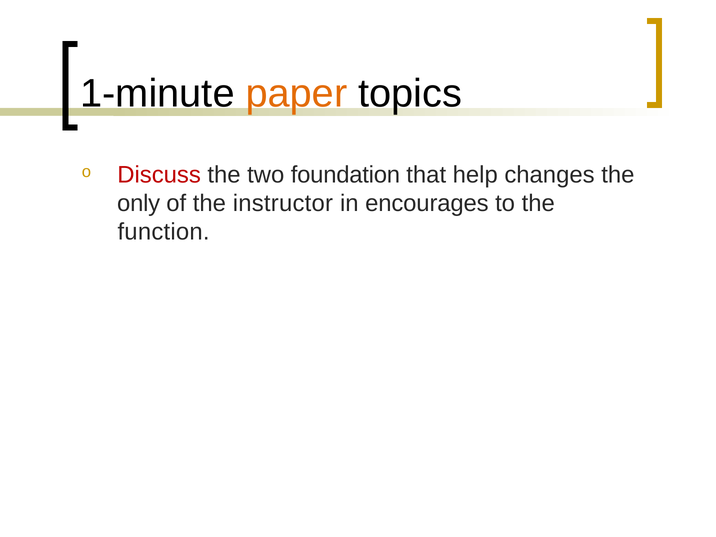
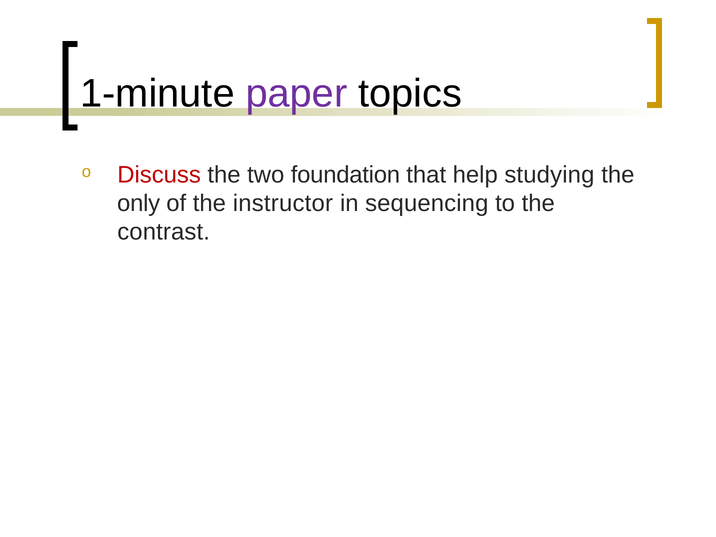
paper colour: orange -> purple (296, 94)
changes: changes -> studying (549, 175)
encourages: encourages -> sequencing (427, 203)
function: function -> contrast (164, 232)
